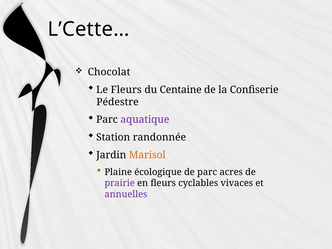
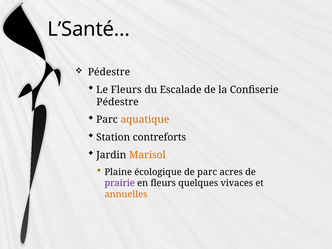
L’Cette…: L’Cette… -> L’Santé… (89, 29)
Chocolat: Chocolat -> Pédestre (109, 72)
Centaine: Centaine -> Escalade (181, 90)
aquatique colour: purple -> orange (145, 120)
randonnée: randonnée -> contreforts (159, 137)
cyclables: cyclables -> quelques (198, 183)
annuelles colour: purple -> orange (126, 194)
